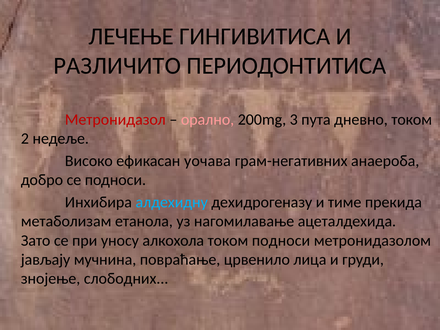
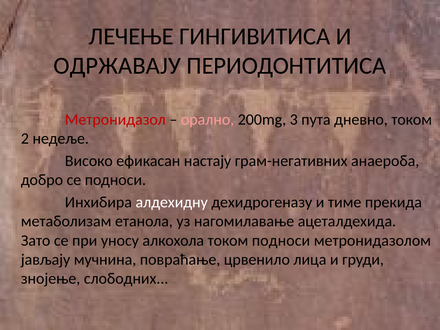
РАЗЛИЧИТО: РАЗЛИЧИТО -> ОДРЖАВАЈУ (117, 66)
уочава: уочава -> настају (208, 161)
алдехидну colour: light blue -> white (172, 202)
